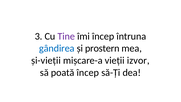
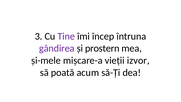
gândirea colour: blue -> purple (57, 48)
și-vieții: și-vieții -> și-mele (46, 60)
poată încep: încep -> acum (88, 72)
